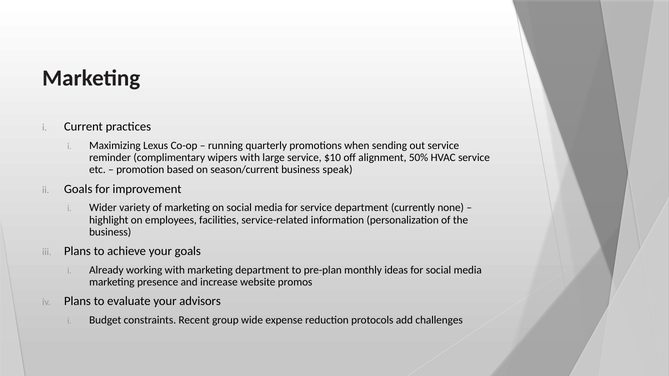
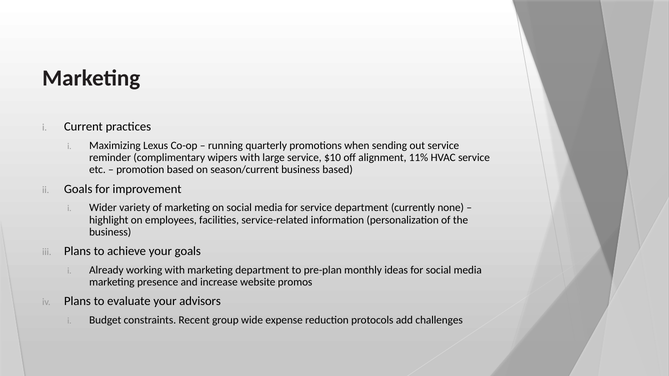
50%: 50% -> 11% (419, 158)
business speak: speak -> based (338, 170)
